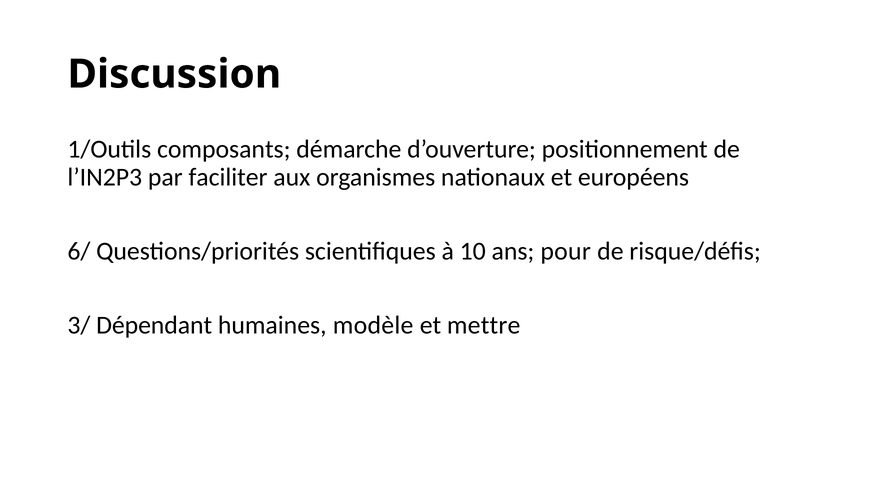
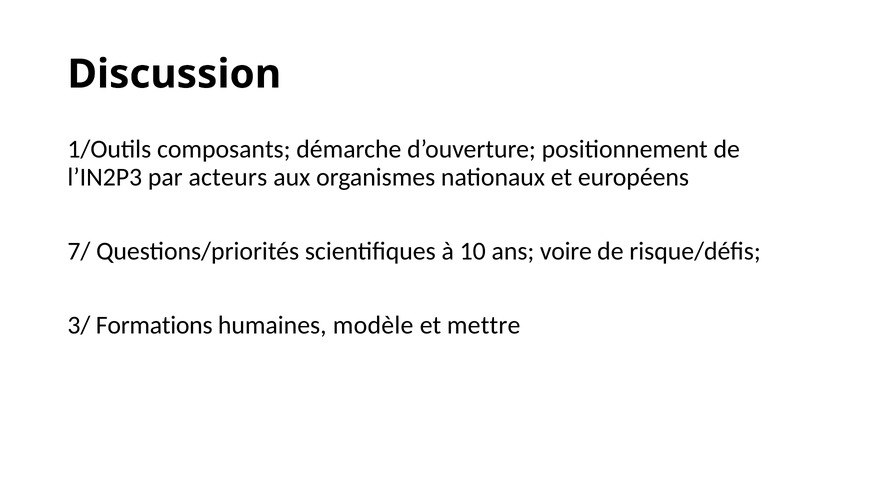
faciliter: faciliter -> acteurs (228, 177)
6/: 6/ -> 7/ (79, 251)
pour: pour -> voire (566, 251)
Dépendant: Dépendant -> Formations (154, 326)
